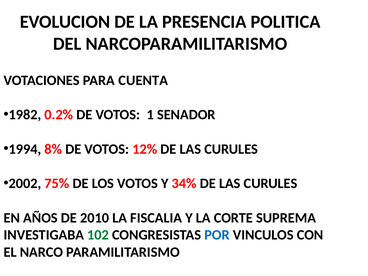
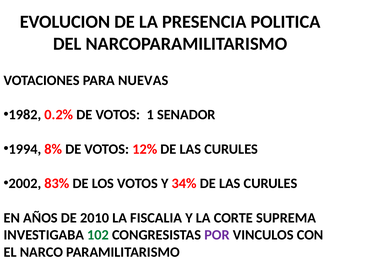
CUENTA: CUENTA -> NUEVAS (143, 80)
75%: 75% -> 83% (57, 183)
POR colour: blue -> purple (217, 235)
